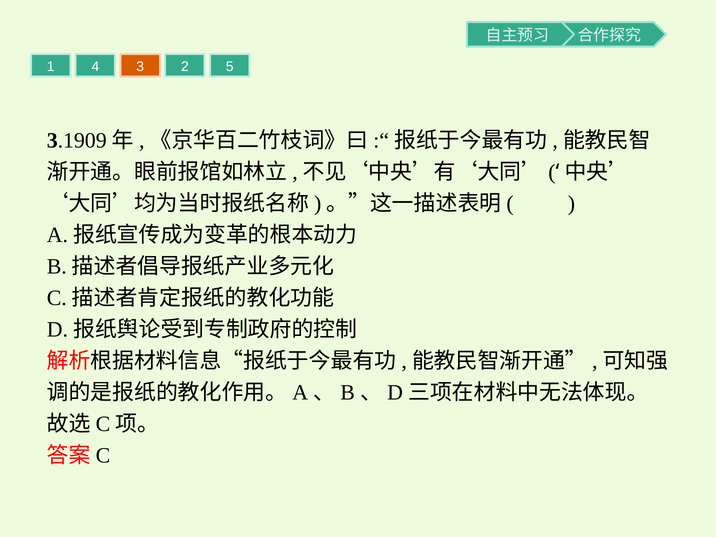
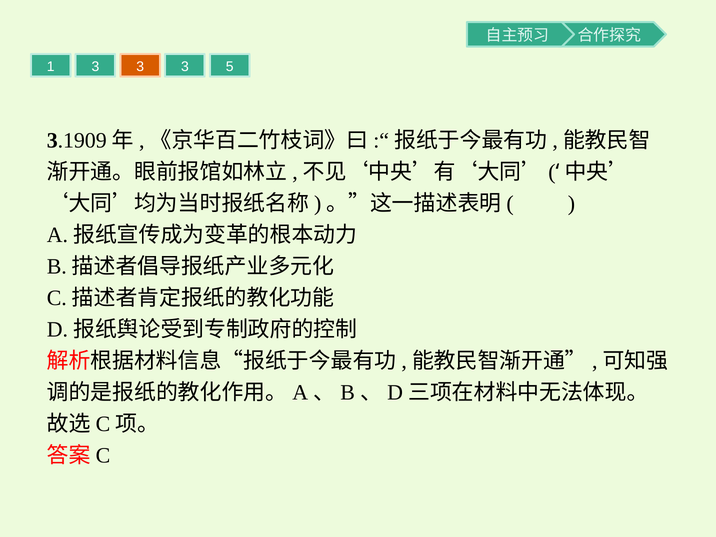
1 4: 4 -> 3 (95, 66)
2: 2 -> 3 (185, 66)
